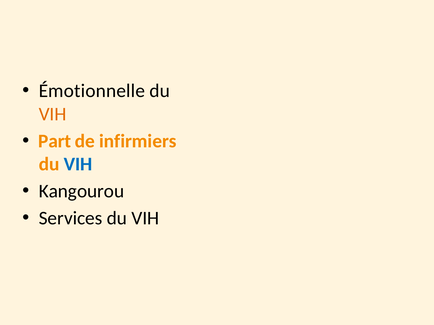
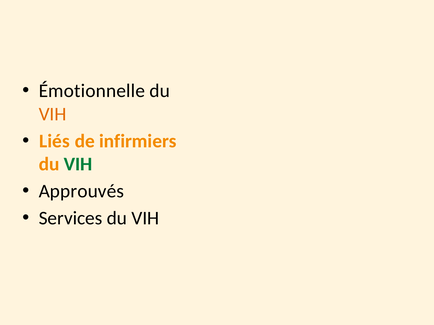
Part: Part -> Liés (54, 141)
VIH colour: blue -> green (78, 164)
Kangourou: Kangourou -> Approuvés (81, 191)
